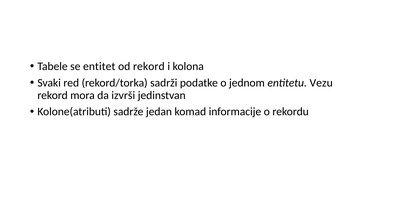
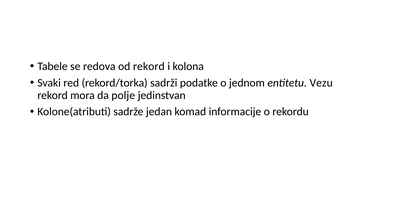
entitet: entitet -> redova (99, 67)
izvrši: izvrši -> polje (123, 96)
